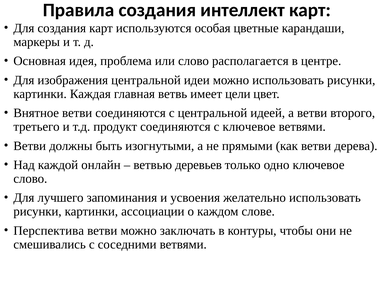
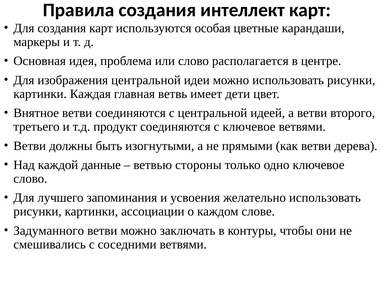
цели: цели -> дети (238, 94)
онлайн: онлайн -> данные (101, 165)
деревьев: деревьев -> стороны (198, 165)
Перспектива: Перспектива -> Задуманного (49, 231)
